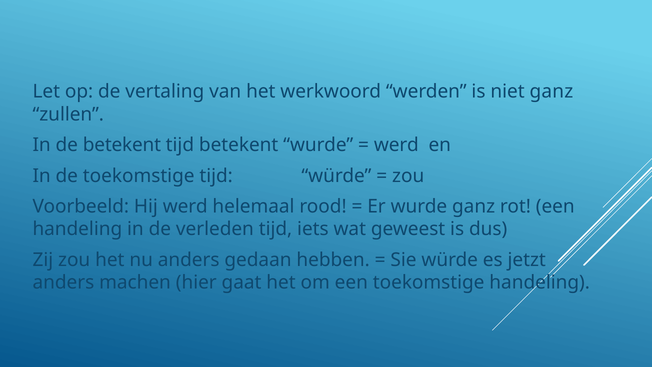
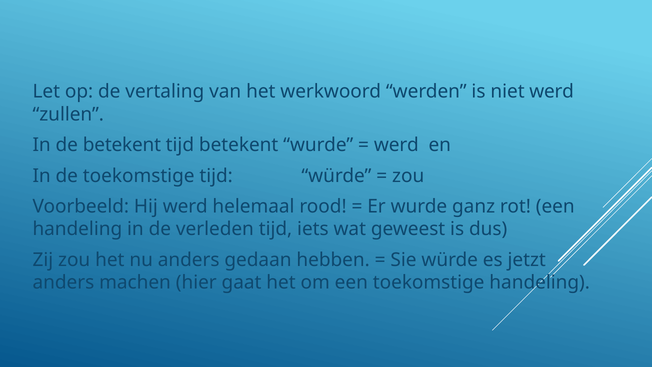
niet ganz: ganz -> werd (552, 92)
